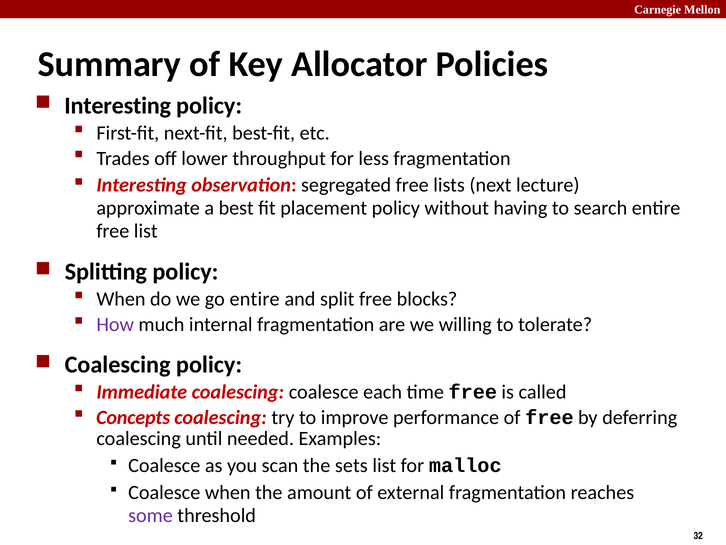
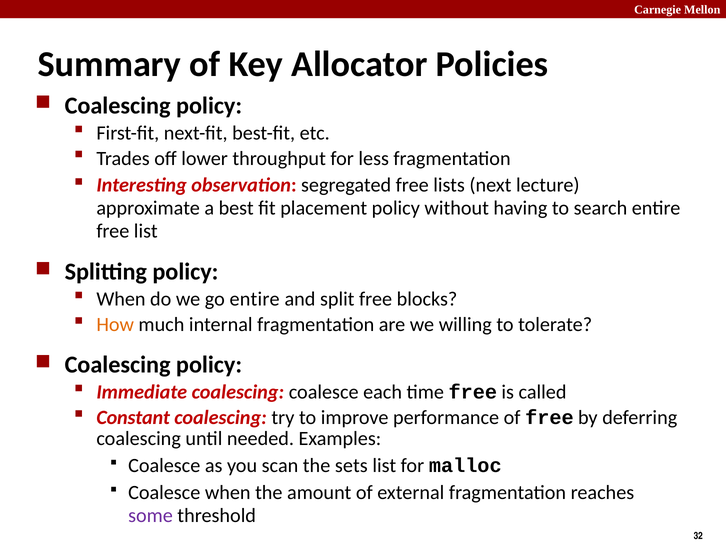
Interesting: Interesting -> Coalescing (118, 106)
How colour: purple -> orange (115, 324)
Concepts: Concepts -> Constant (133, 417)
